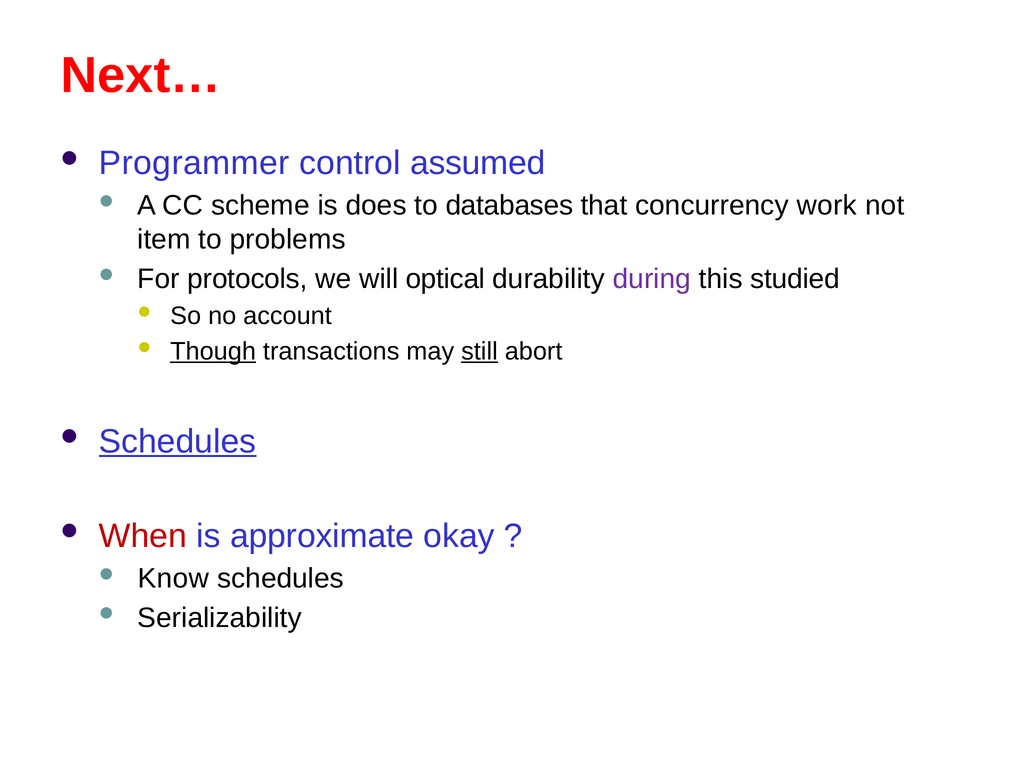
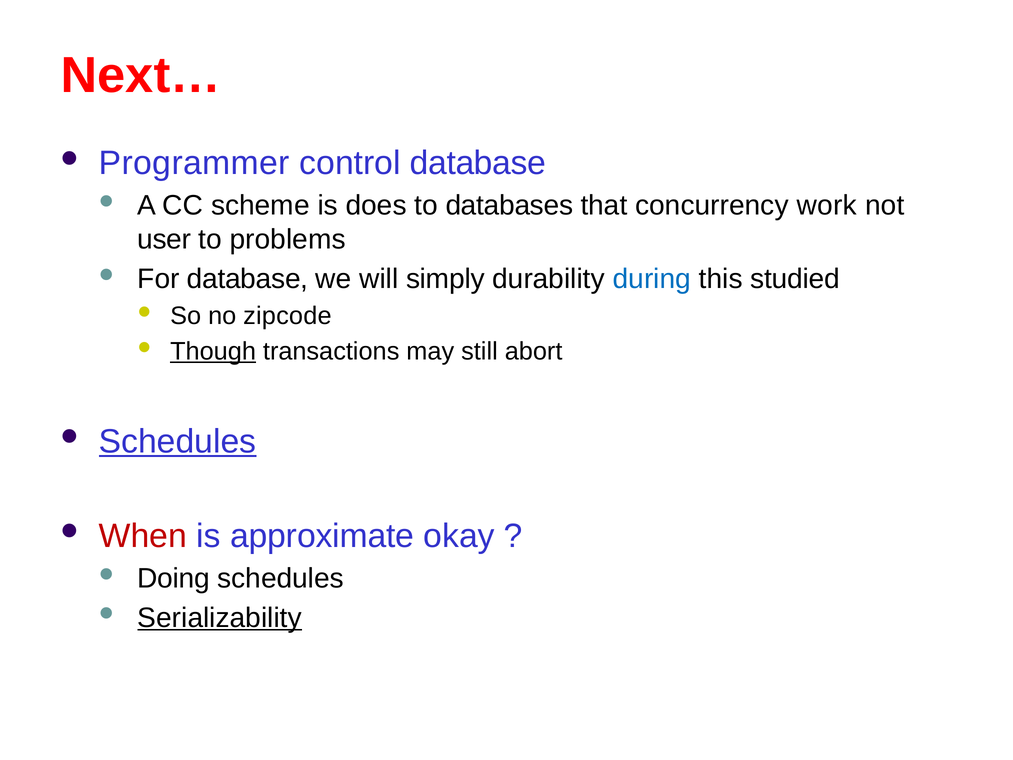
control assumed: assumed -> database (478, 163)
item: item -> user (164, 239)
For protocols: protocols -> database (248, 279)
optical: optical -> simply (445, 279)
during colour: purple -> blue (652, 279)
account: account -> zipcode (287, 316)
still underline: present -> none (479, 351)
Know: Know -> Doing (174, 578)
Serializability underline: none -> present (220, 618)
